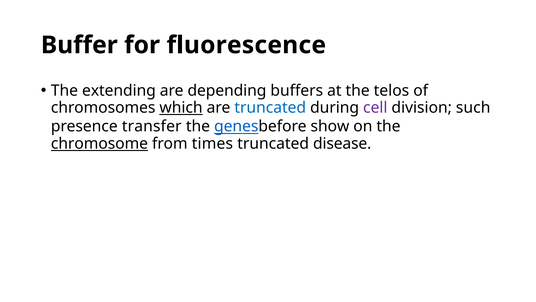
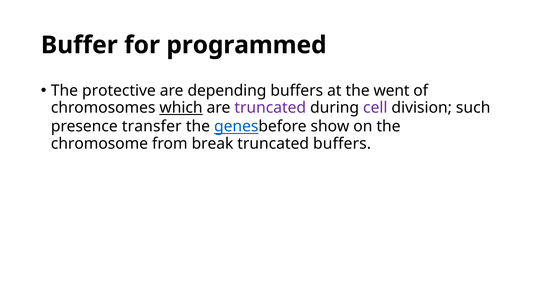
fluorescence: fluorescence -> programmed (246, 45)
extending: extending -> protective (119, 91)
telos: telos -> went (392, 91)
truncated colour: blue -> purple (270, 108)
chromosome underline: present -> none (99, 144)
times: times -> break (212, 144)
truncated disease: disease -> buffers (342, 144)
